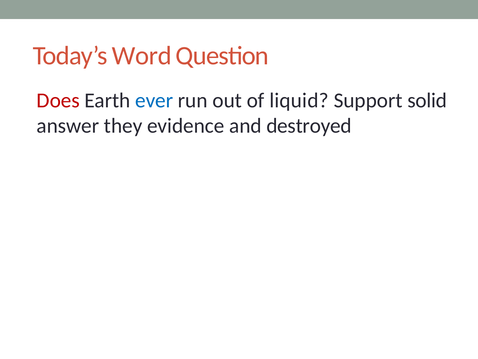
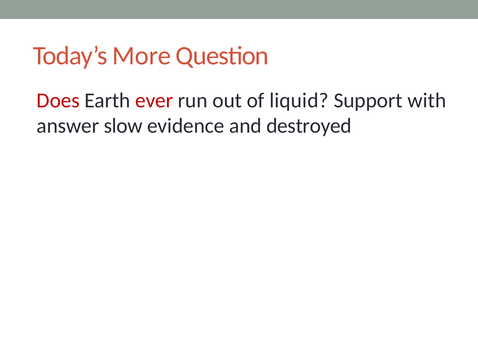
Word: Word -> More (142, 56)
ever colour: blue -> red (154, 100)
solid: solid -> with (427, 100)
they: they -> slow (123, 126)
